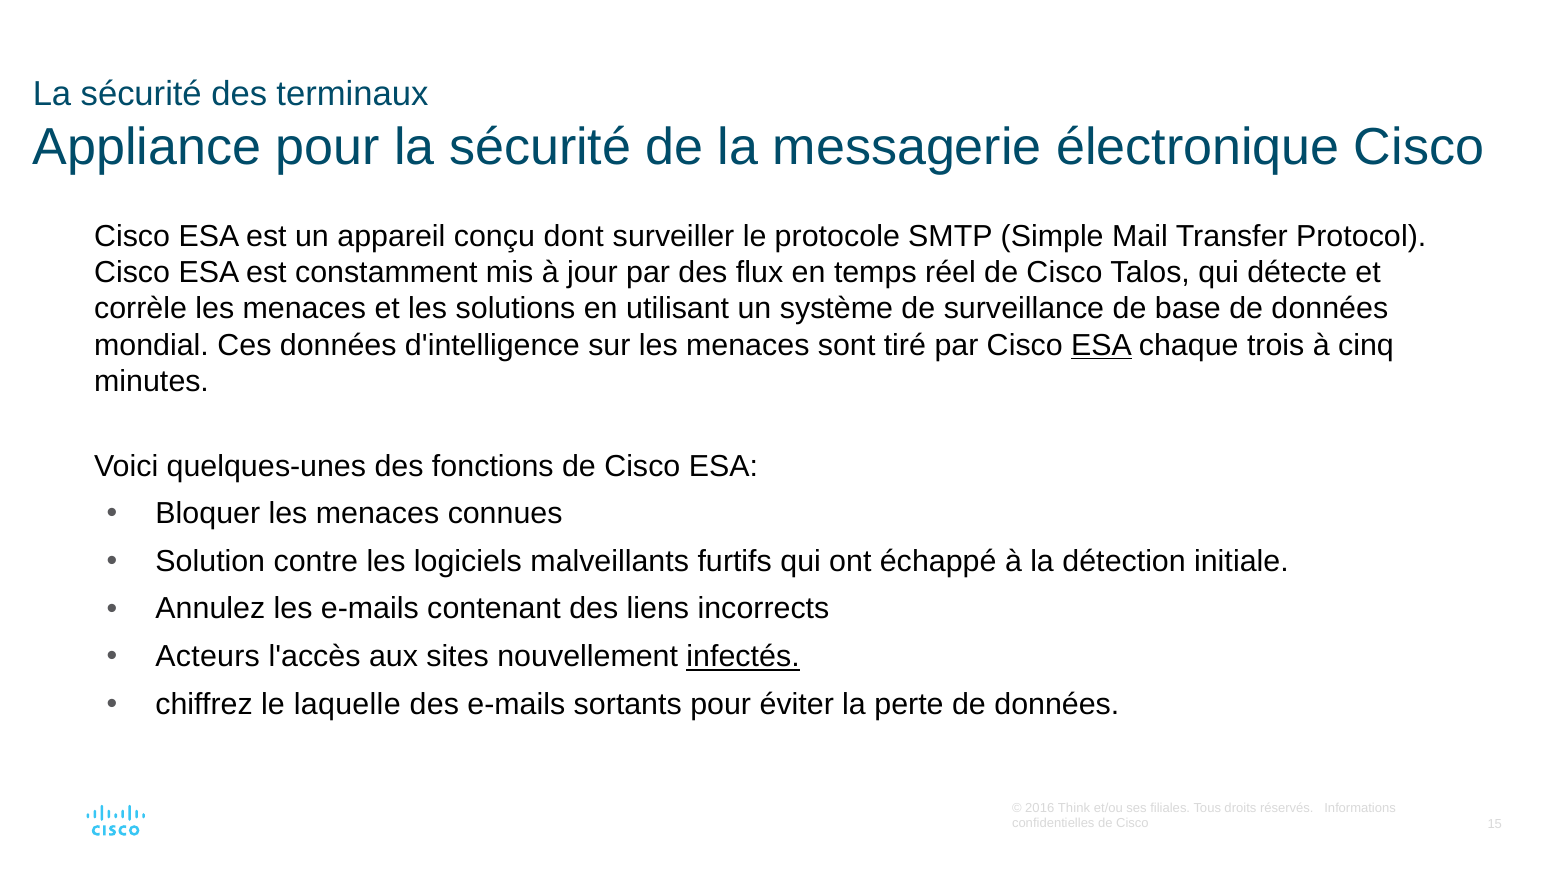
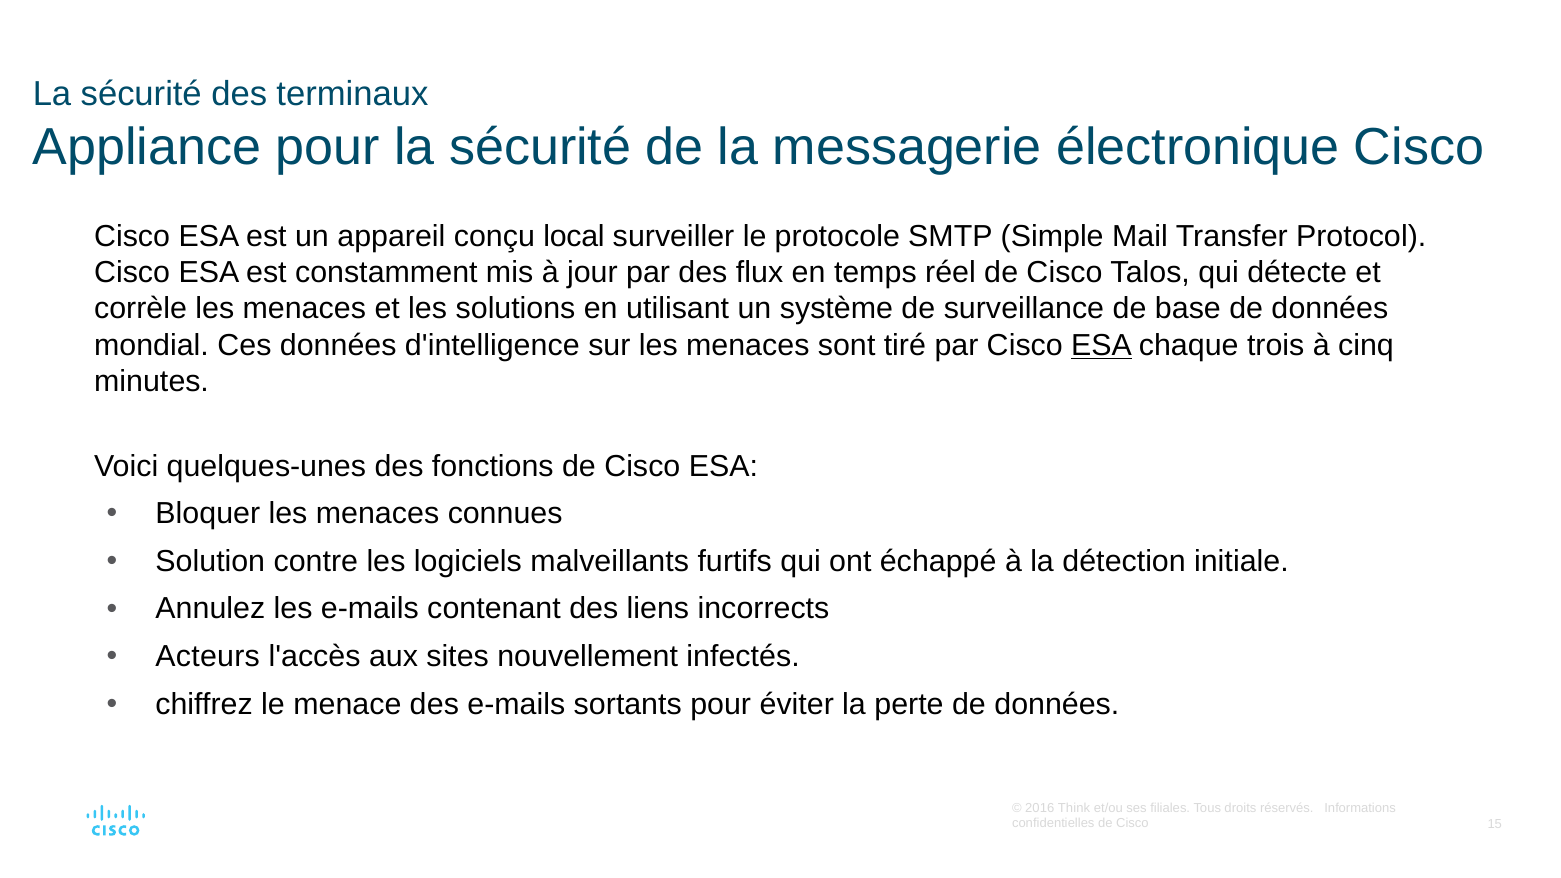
dont: dont -> local (574, 236)
infectés underline: present -> none (743, 657)
laquelle: laquelle -> menace (347, 704)
